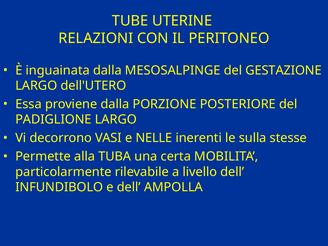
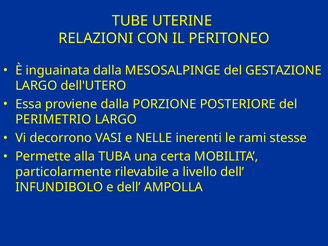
PADIGLIONE: PADIGLIONE -> PERIMETRIO (53, 119)
sulla: sulla -> rami (253, 138)
